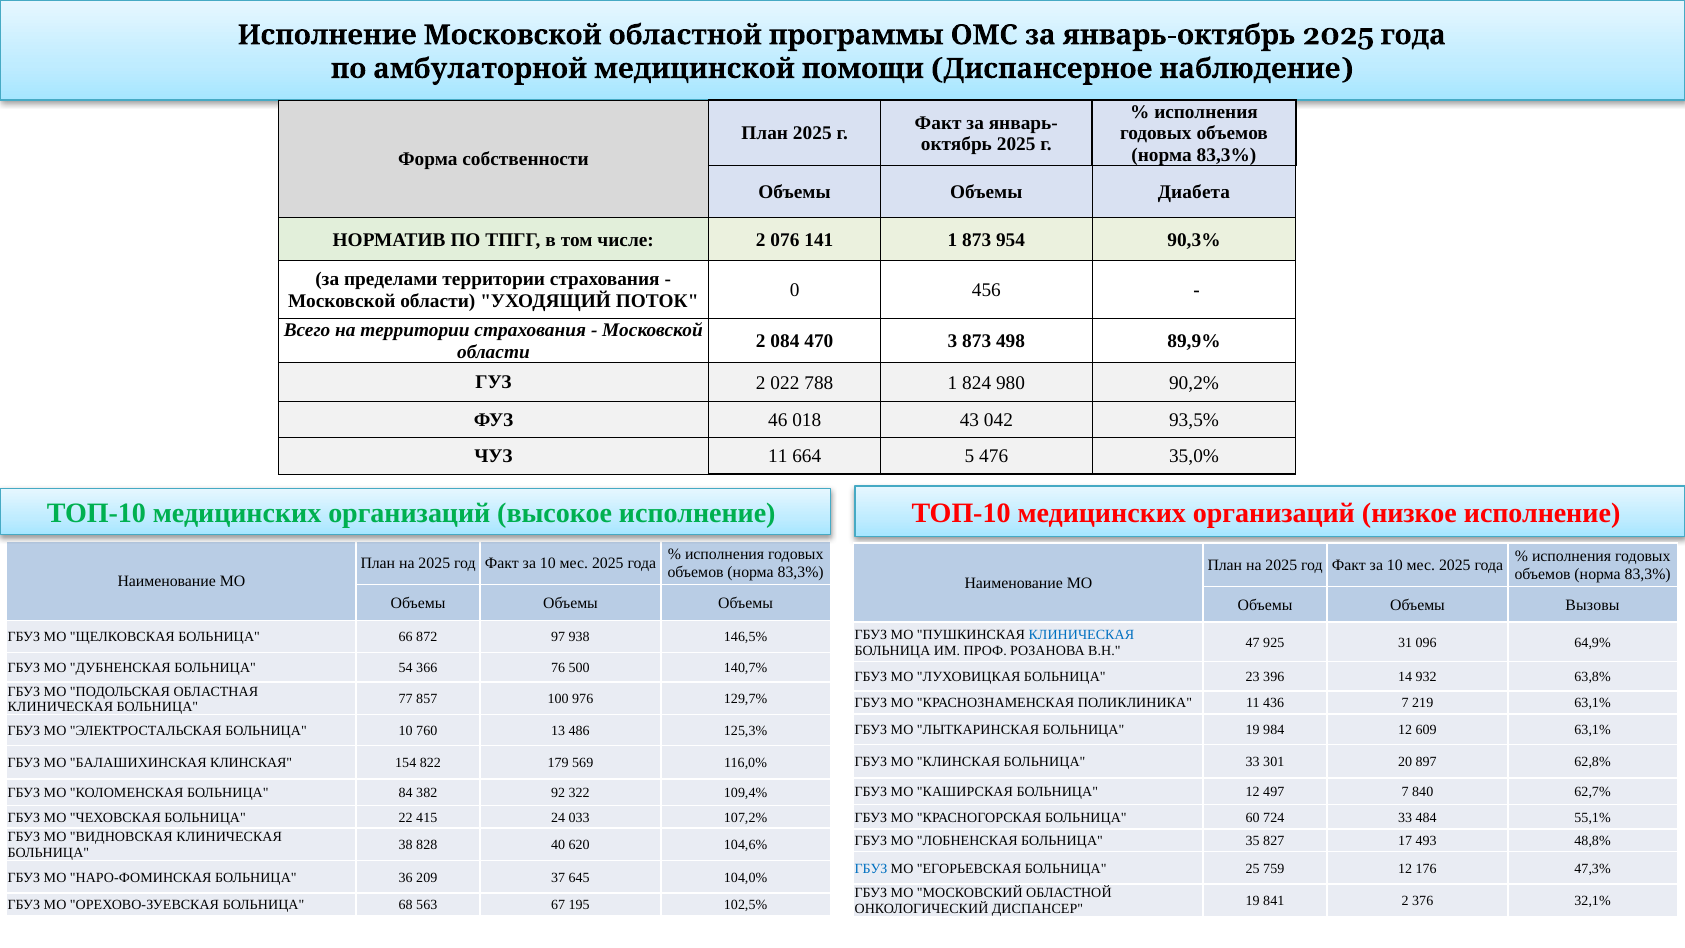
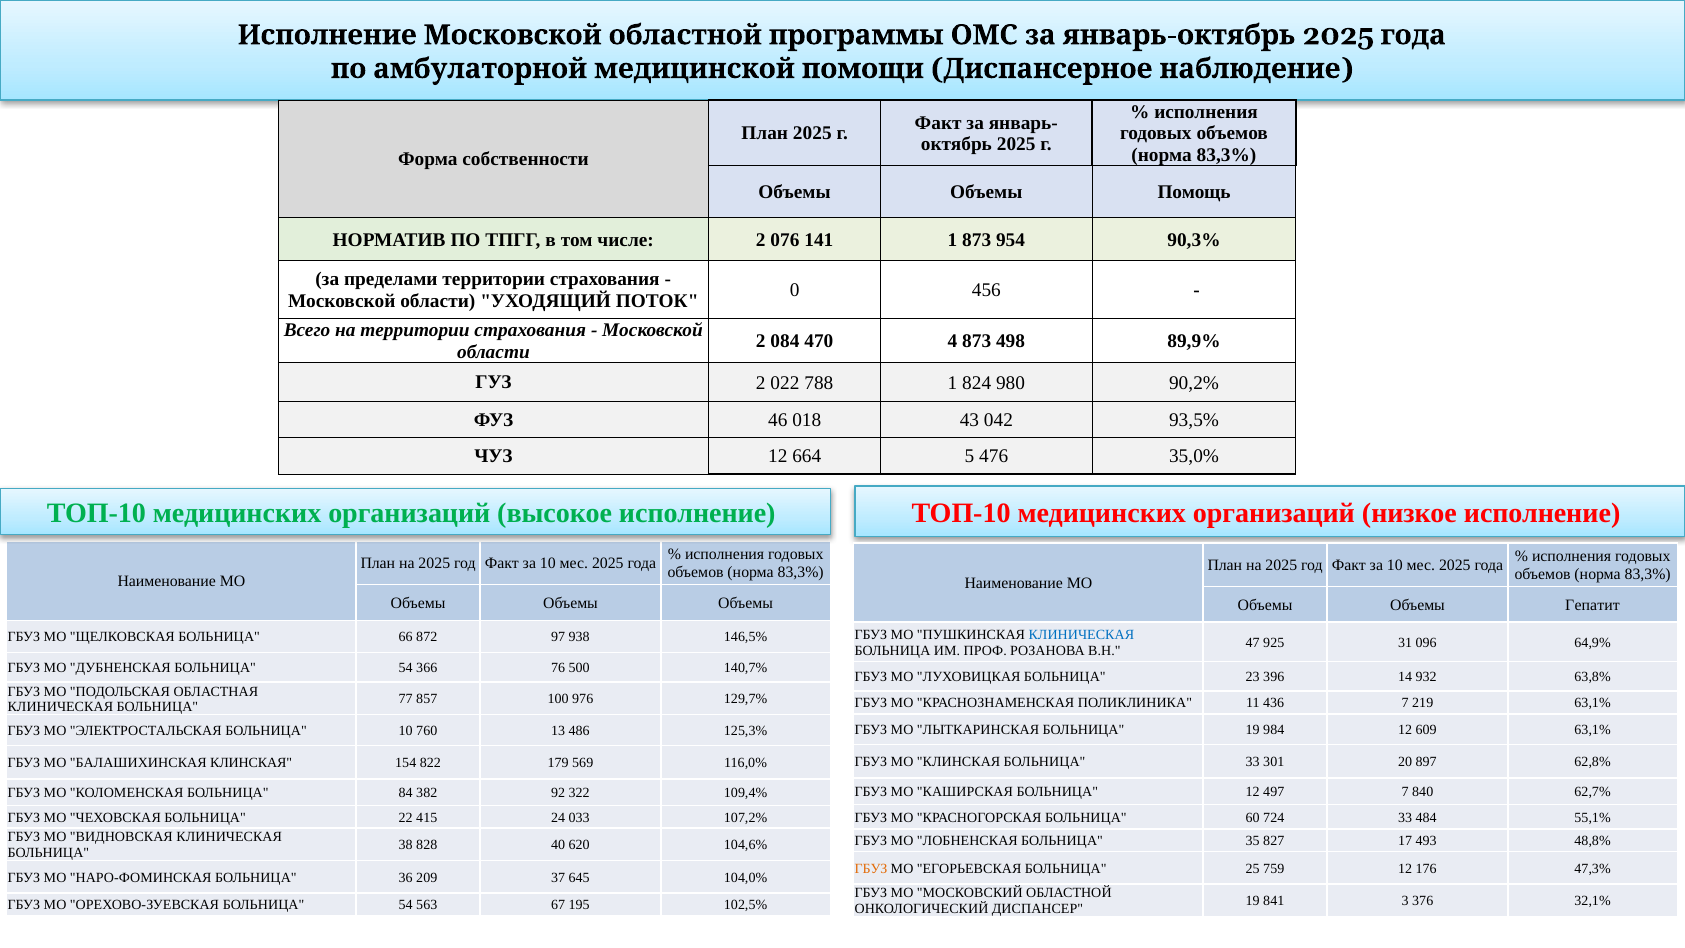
Диабета: Диабета -> Помощь (1194, 192)
3: 3 -> 4 (952, 341)
ЧУЗ 11: 11 -> 12 (778, 456)
Вызовы: Вызовы -> Гепатит (1593, 605)
ГБУЗ colour: blue -> orange (871, 868)
841 2: 2 -> 3 (1405, 901)
ОРЕХОВО-ЗУЕВСКАЯ БОЛЬНИЦА 68: 68 -> 54 (406, 905)
